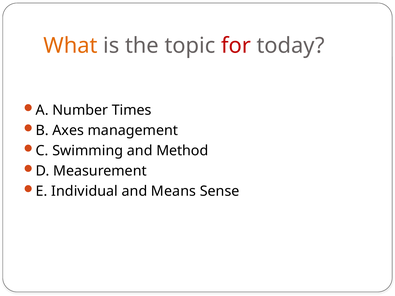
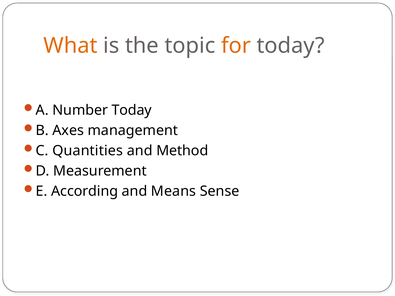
for colour: red -> orange (236, 46)
Number Times: Times -> Today (132, 110)
Swimming: Swimming -> Quantities (88, 151)
Individual: Individual -> According (85, 191)
